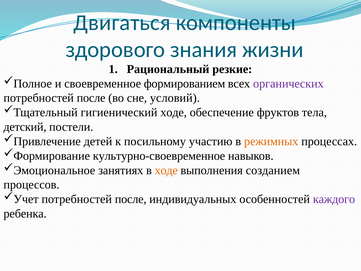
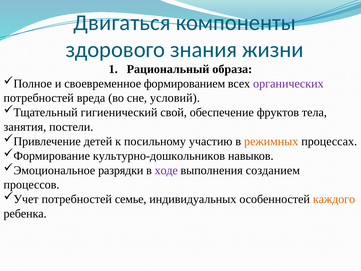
резкие: резкие -> образа (232, 69)
после: после -> вреда (91, 98)
гигиенический ходе: ходе -> свой (174, 112)
детский: детский -> занятия (25, 127)
культурно-своевременное: культурно-своевременное -> культурно-дошкольников (159, 156)
занятиях: занятиях -> разрядки (121, 170)
ходе colour: orange -> purple (166, 170)
после: после -> семье (131, 199)
каждого colour: purple -> orange (334, 199)
